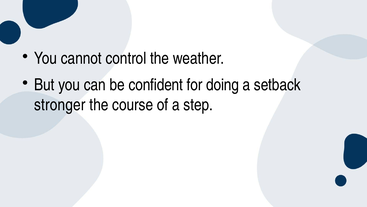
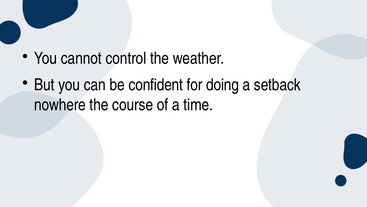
stronger: stronger -> nowhere (60, 105)
step: step -> time (198, 105)
